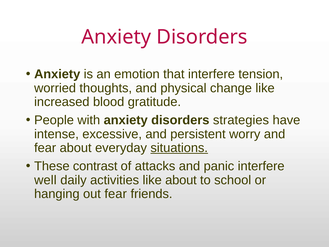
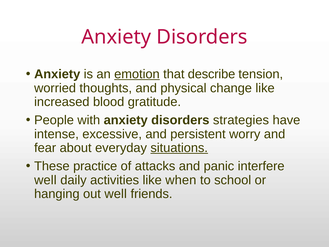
emotion underline: none -> present (137, 74)
that interfere: interfere -> describe (212, 74)
contrast: contrast -> practice (95, 166)
like about: about -> when (181, 180)
out fear: fear -> well (116, 194)
